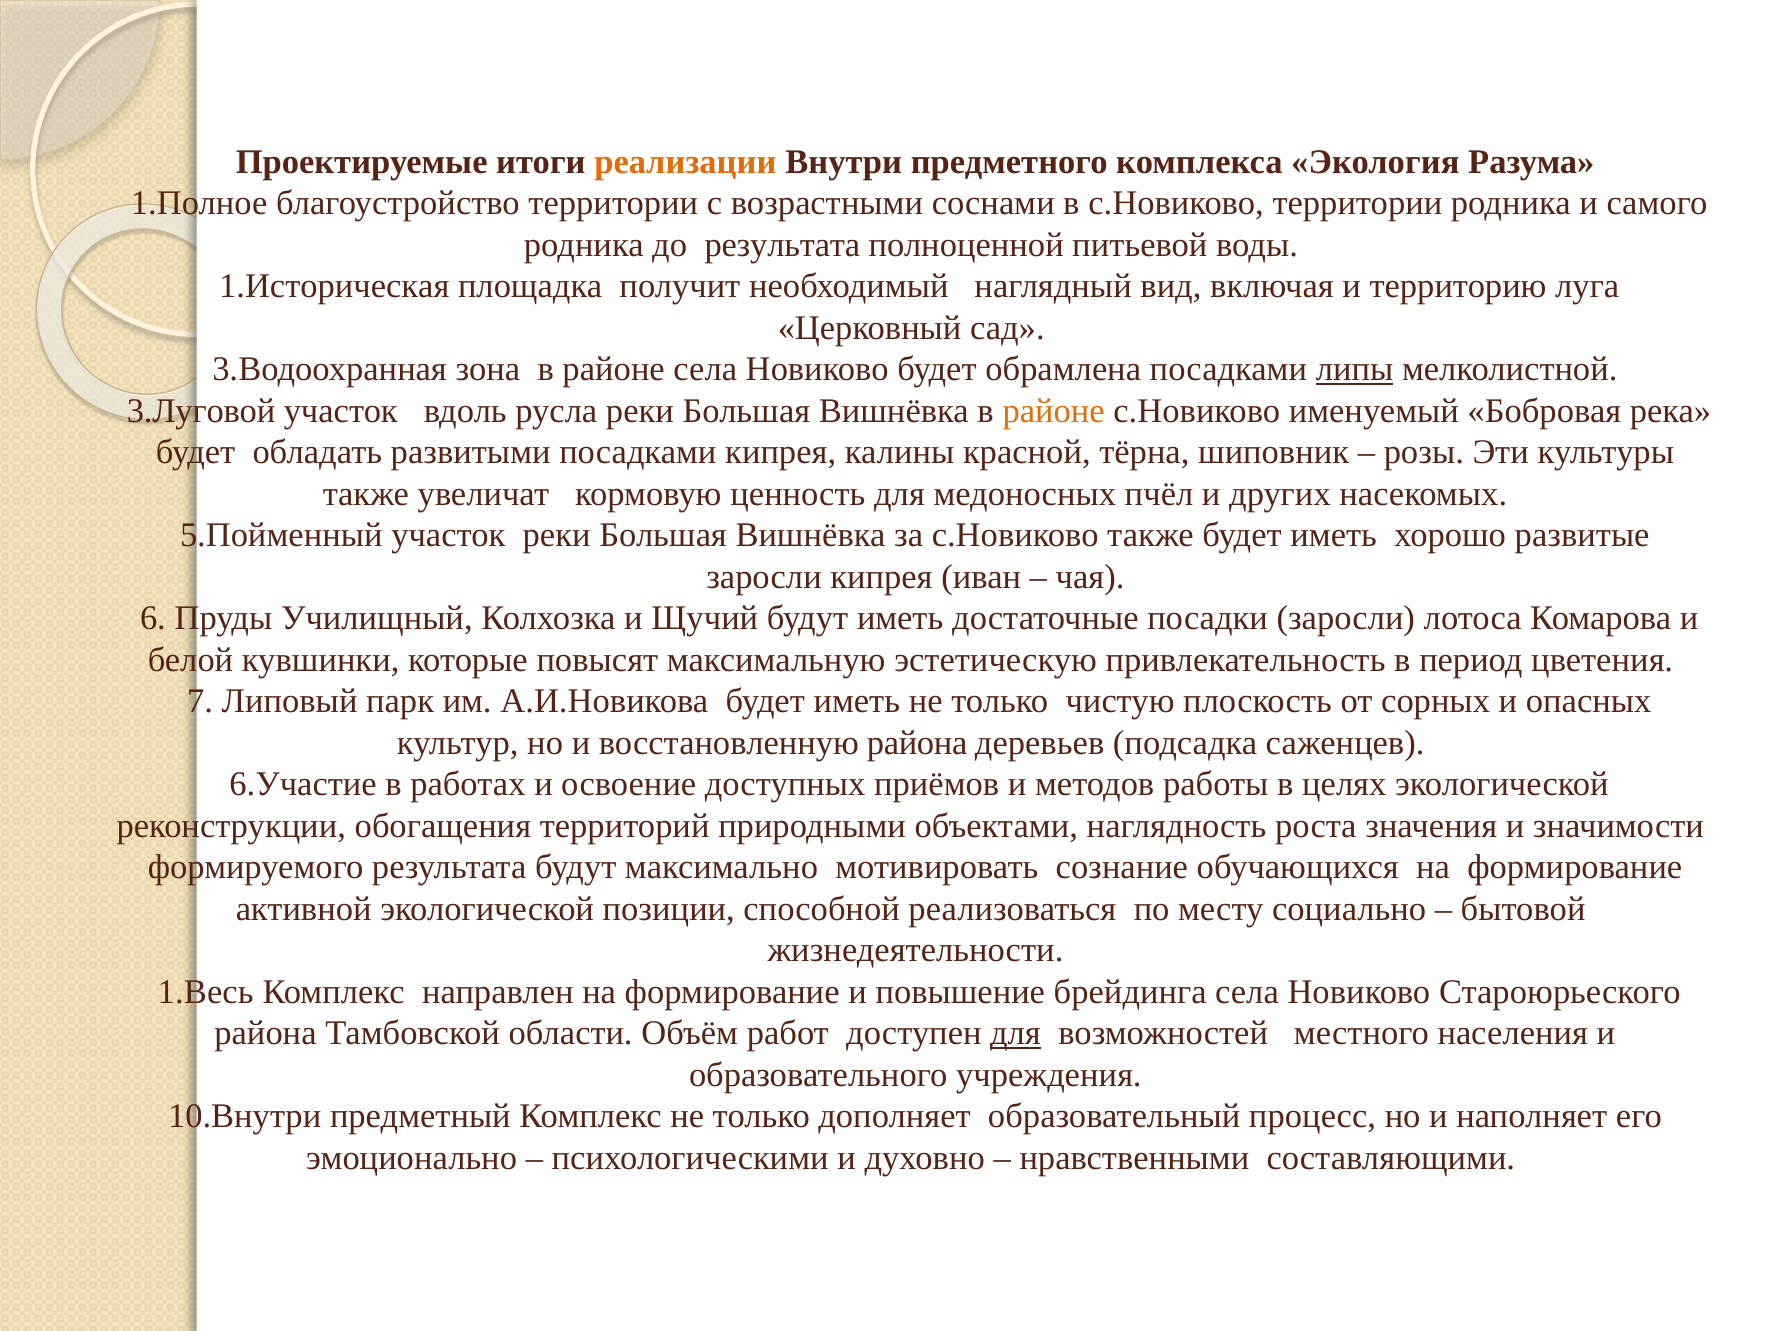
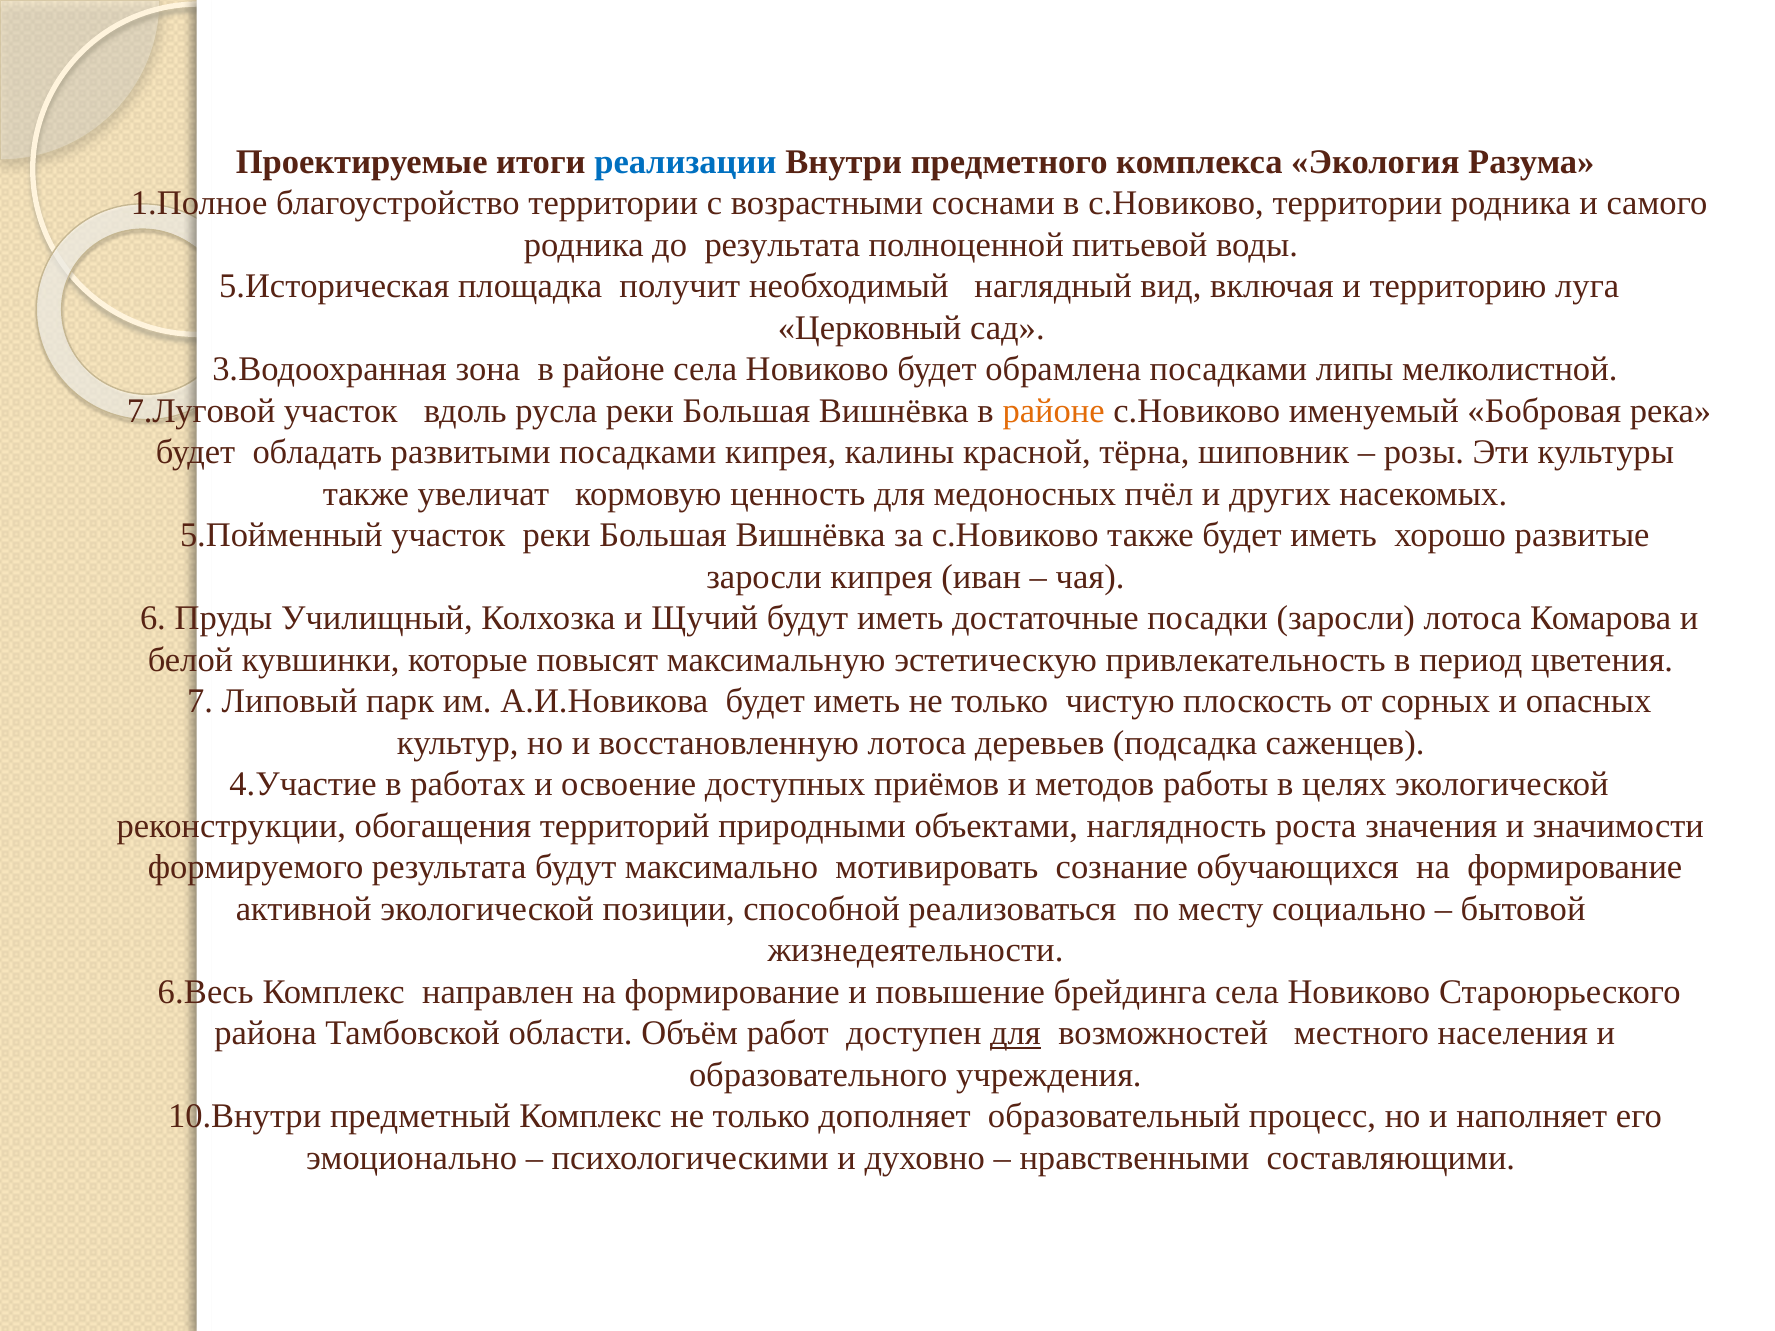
реализации colour: orange -> blue (685, 162)
1.Историческая: 1.Историческая -> 5.Историческая (334, 286)
липы underline: present -> none (1355, 369)
3.Луговой: 3.Луговой -> 7.Луговой (201, 411)
восстановленную района: района -> лотоса (917, 743)
6.Участие: 6.Участие -> 4.Участие (303, 784)
1.Весь: 1.Весь -> 6.Весь (206, 992)
